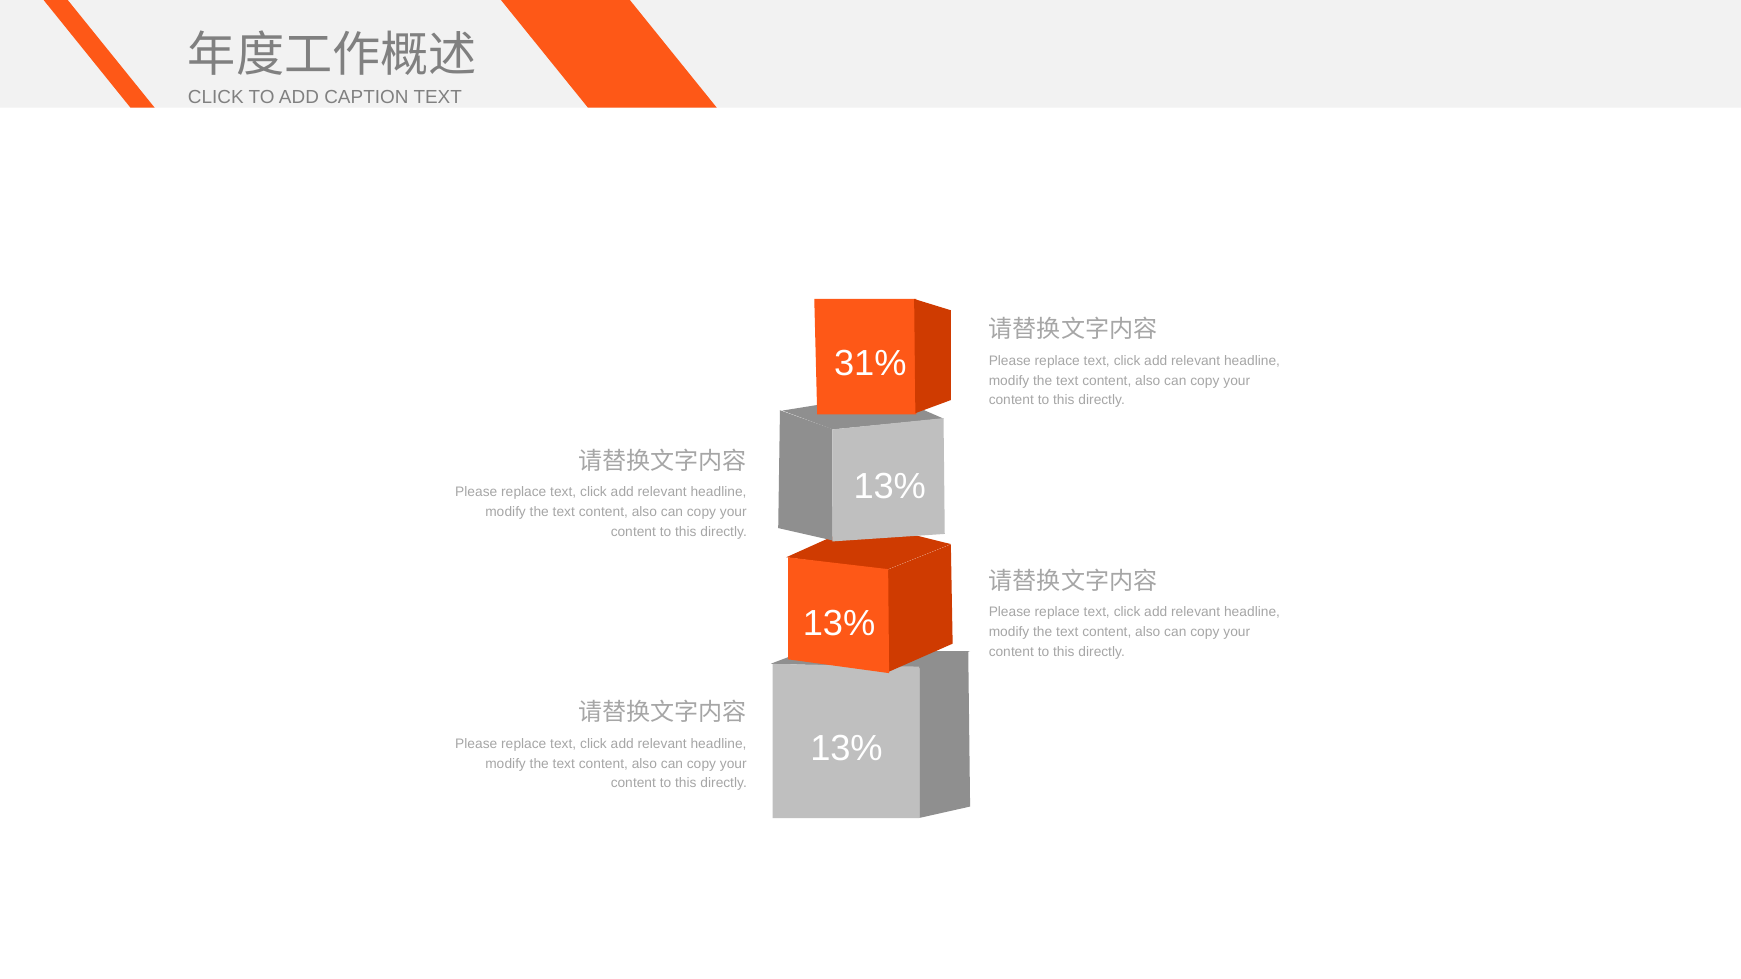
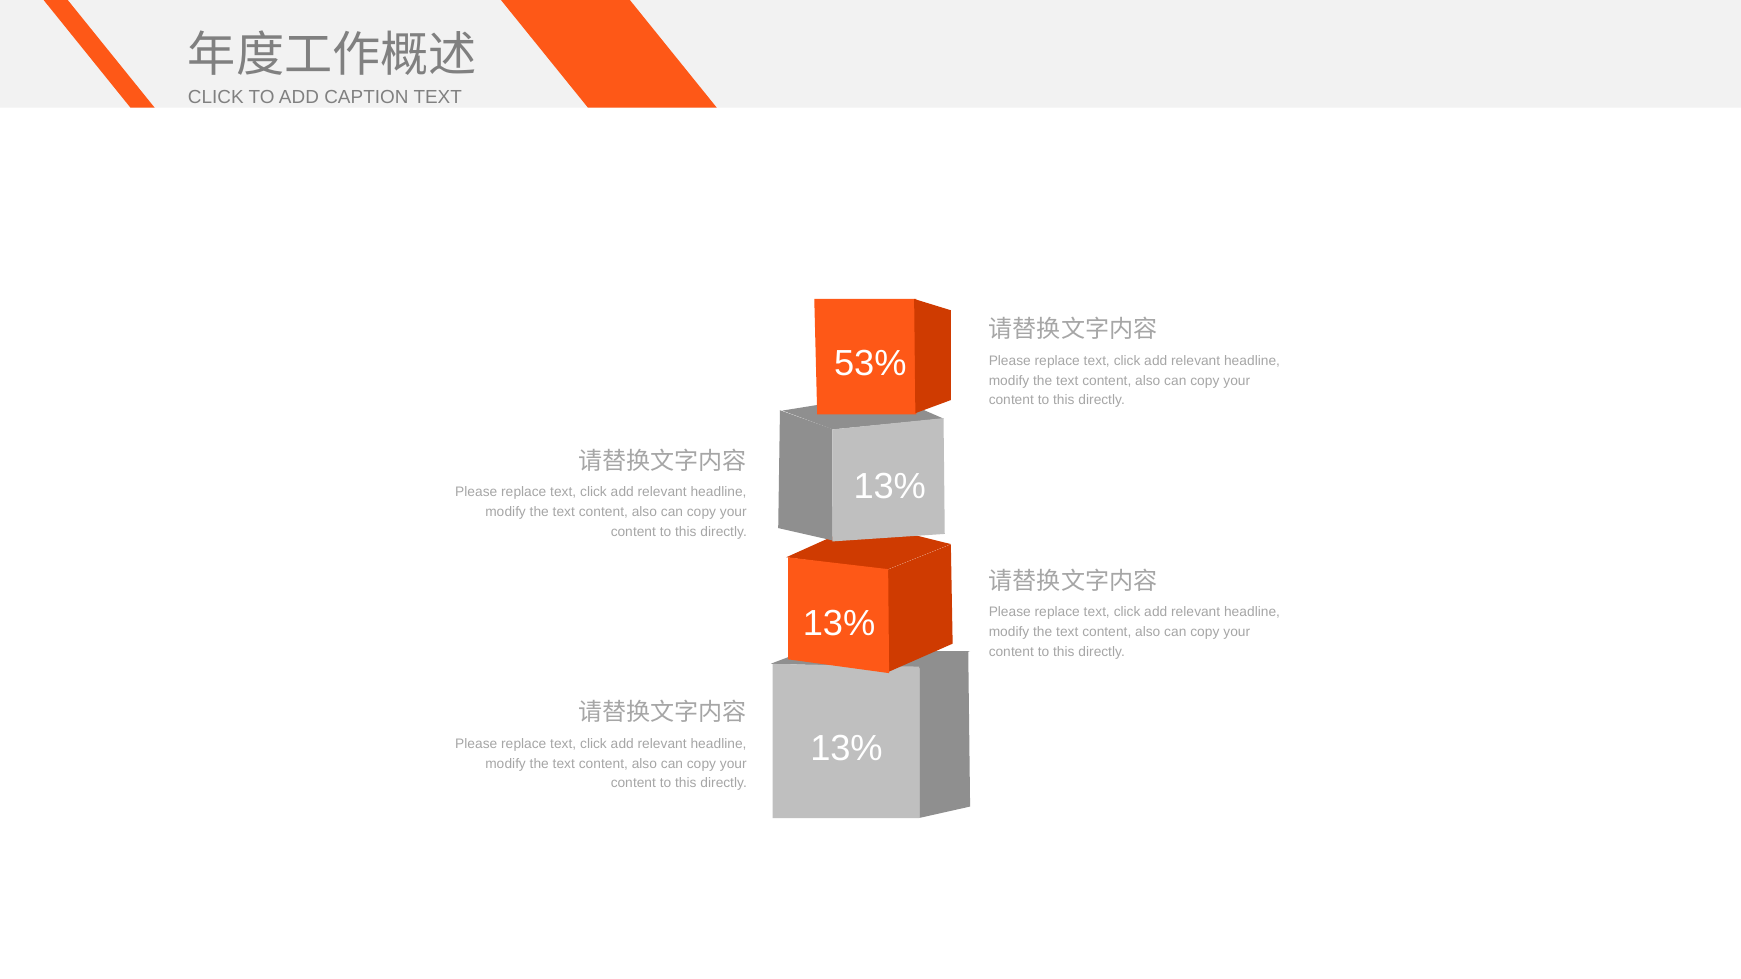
31%: 31% -> 53% (870, 364)
